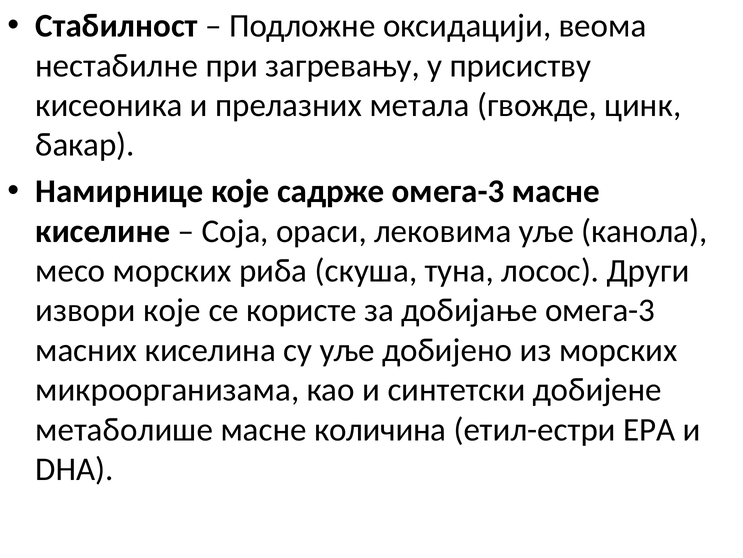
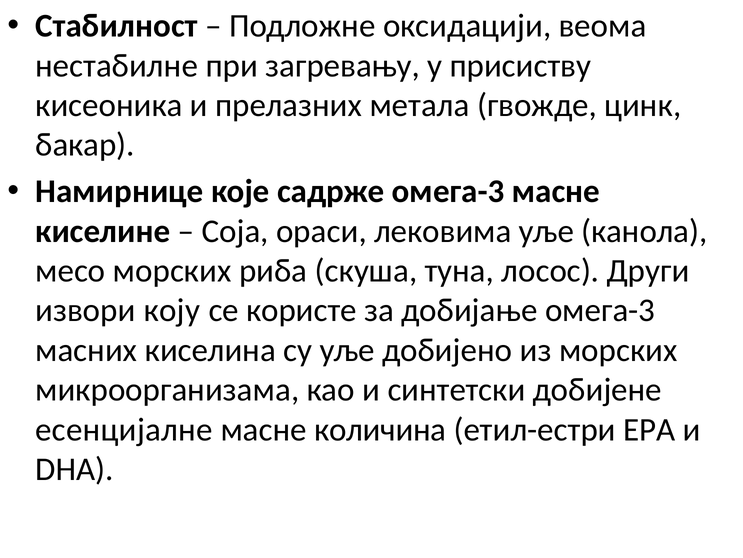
извори које: које -> коју (172, 310)
метаболише: метаболише -> есенцијалне (124, 429)
